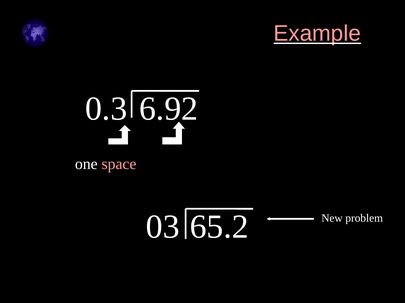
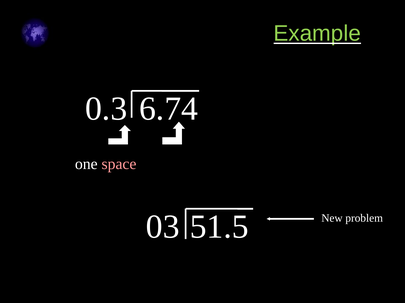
Example colour: pink -> light green (317, 34)
6.92: 6.92 -> 6.74 (169, 109)
65.2: 65.2 -> 51.5 (219, 227)
